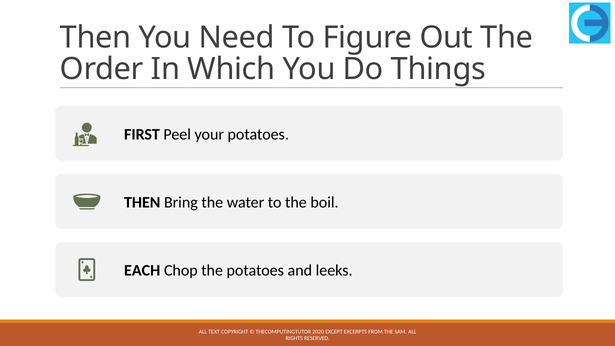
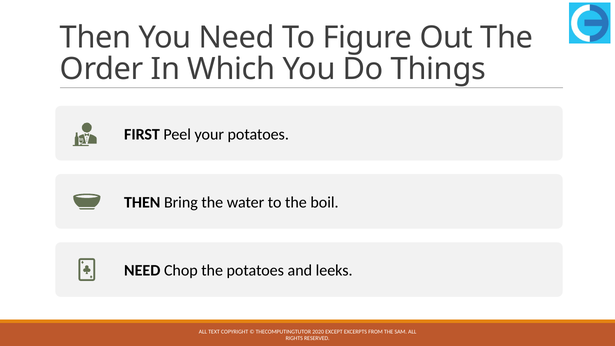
EACH: EACH -> NEED (142, 271)
